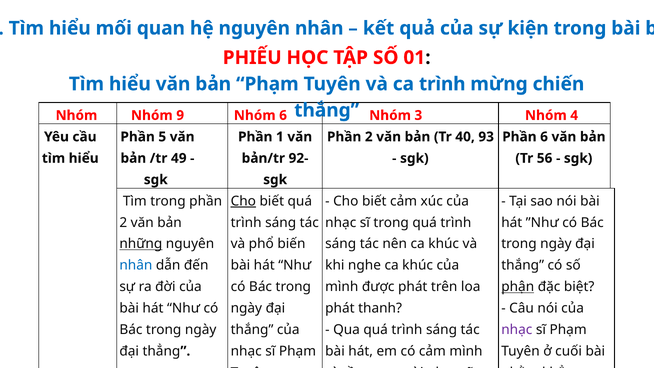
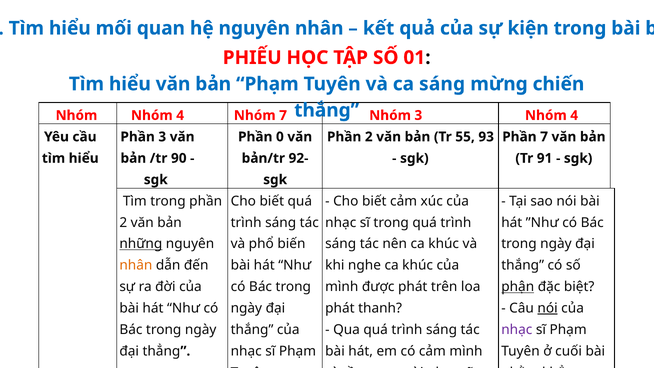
ca trình: trình -> sáng (442, 84)
Nhóm Nhóm 9: 9 -> 4 (180, 115)
Nhóm 6: 6 -> 7 (283, 115)
Phần 5: 5 -> 3 (162, 137)
1: 1 -> 0 (280, 137)
40: 40 -> 55 (465, 137)
Phần 6: 6 -> 7 (544, 137)
49: 49 -> 90 (179, 158)
56: 56 -> 91 (545, 158)
Cho underline: present -> none (243, 201)
nhân colour: blue -> orange (136, 265)
nói underline: none -> present (548, 308)
